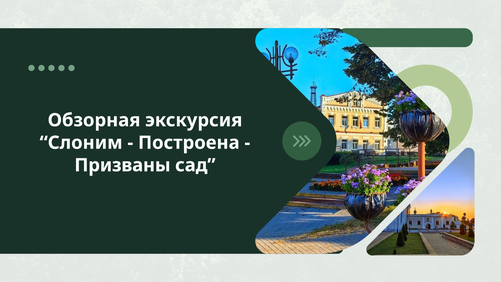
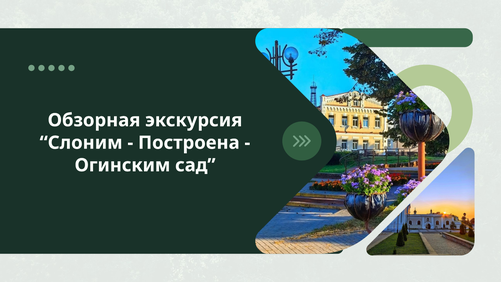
Призваны: Призваны -> Огинским (122, 165)
